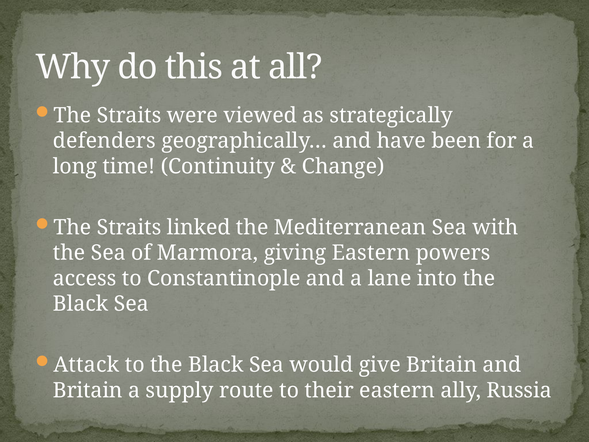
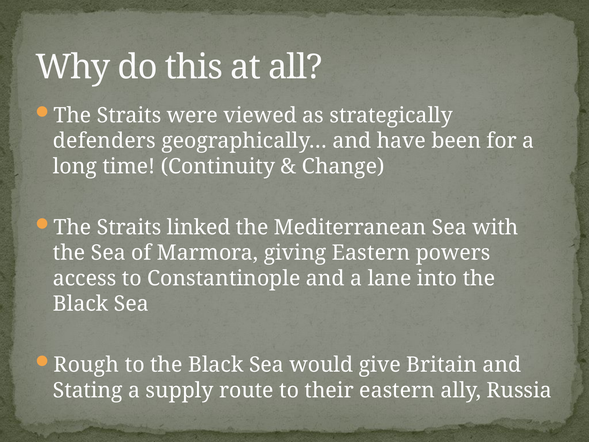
Attack: Attack -> Rough (86, 365)
Britain: Britain -> Stating (88, 390)
